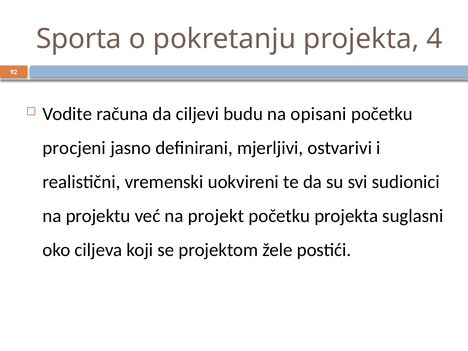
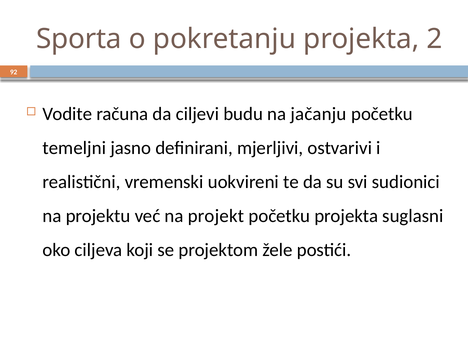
4: 4 -> 2 (435, 39)
opisani: opisani -> jačanju (319, 114)
procjeni: procjeni -> temeljni (74, 148)
